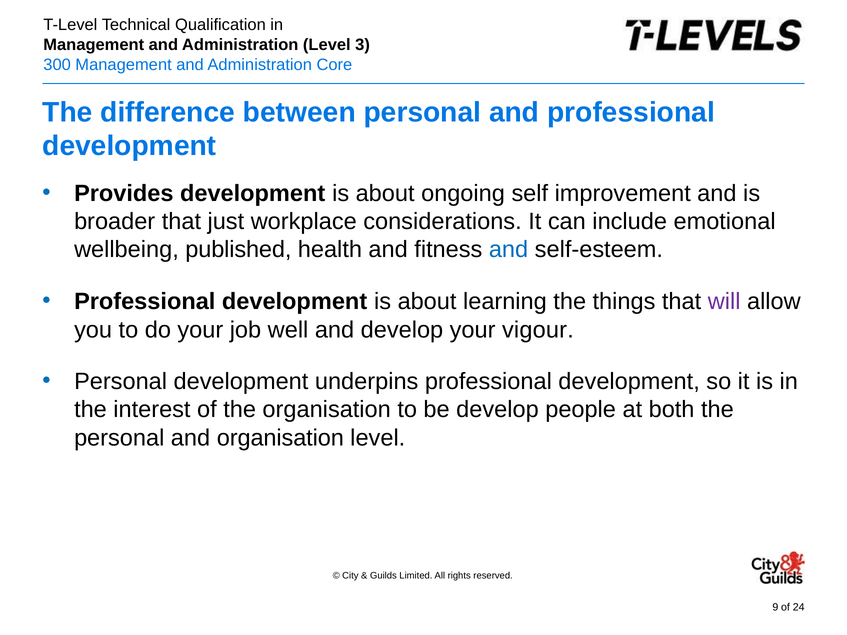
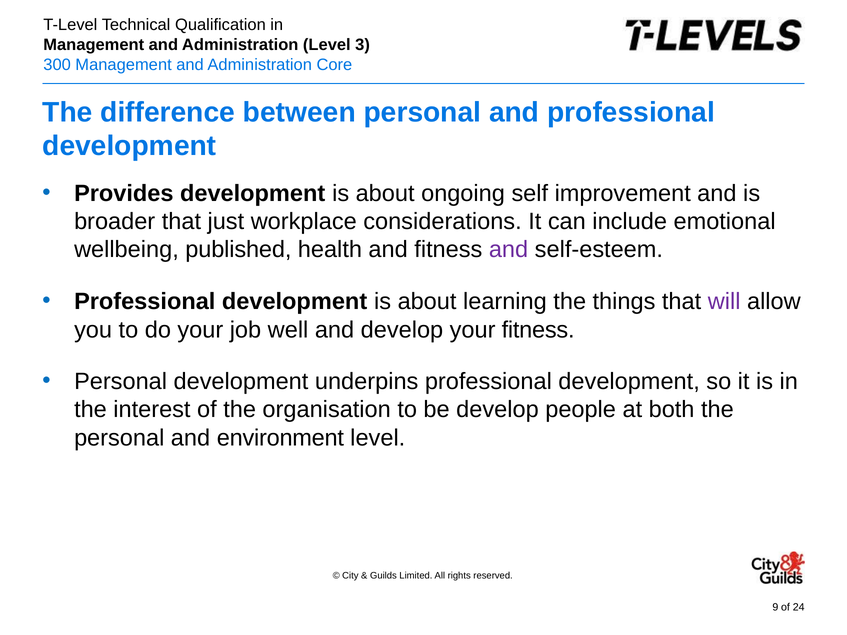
and colour: blue -> purple (509, 250)
your vigour: vigour -> fitness (538, 330)
and organisation: organisation -> environment (280, 438)
